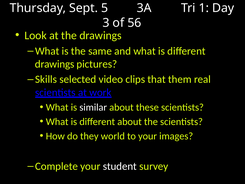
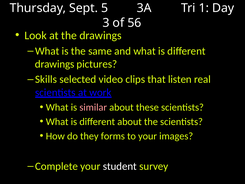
them: them -> listen (180, 79)
similar colour: white -> pink (93, 107)
world: world -> forms (113, 136)
